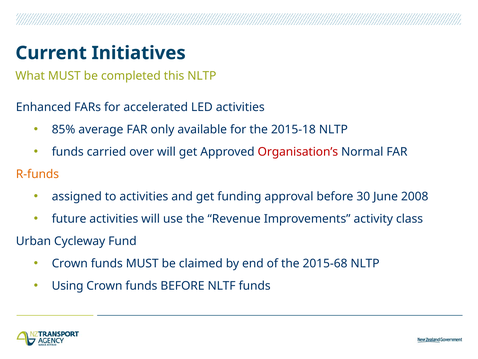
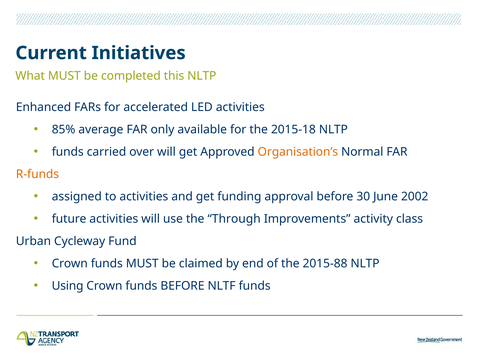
Organisation’s colour: red -> orange (298, 152)
2008: 2008 -> 2002 (415, 196)
Revenue: Revenue -> Through (234, 219)
2015-68: 2015-68 -> 2015-88 (325, 263)
